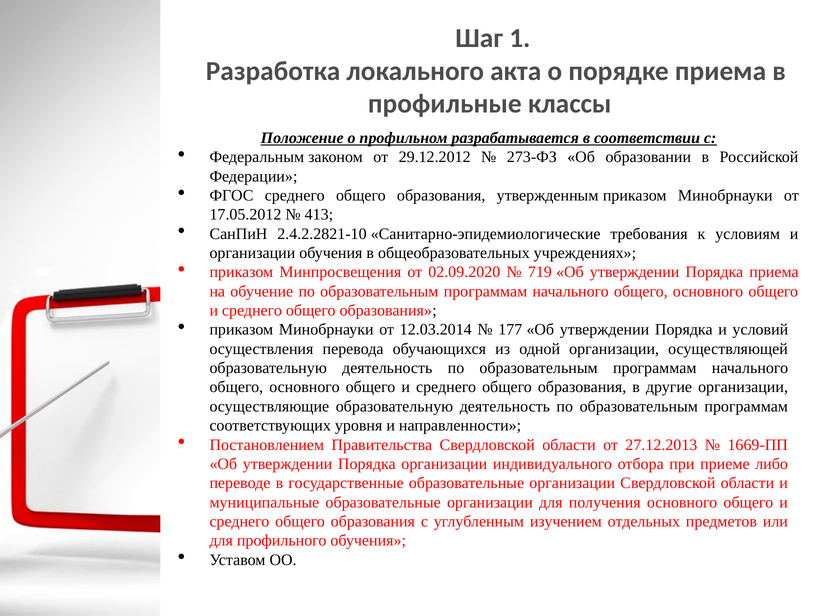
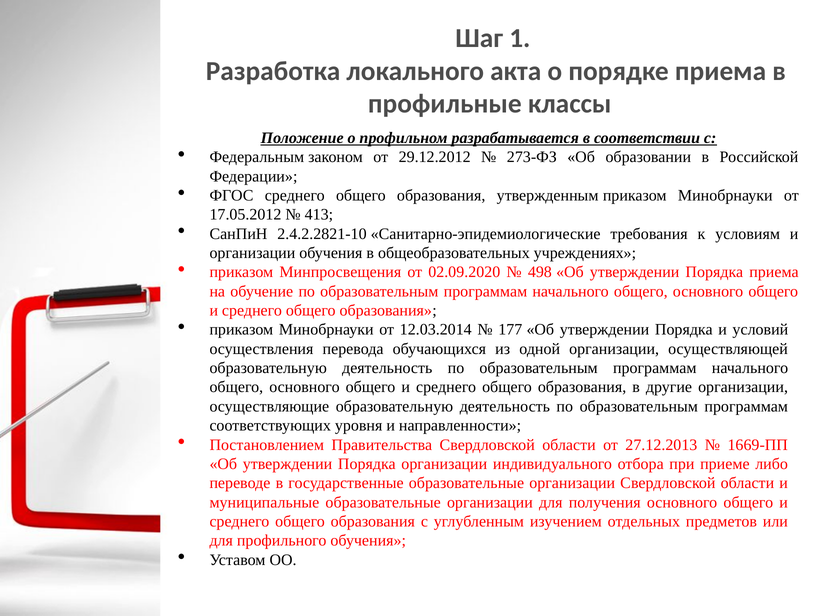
719: 719 -> 498 (540, 272)
